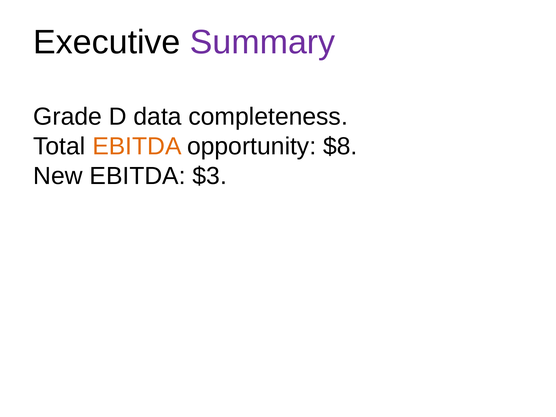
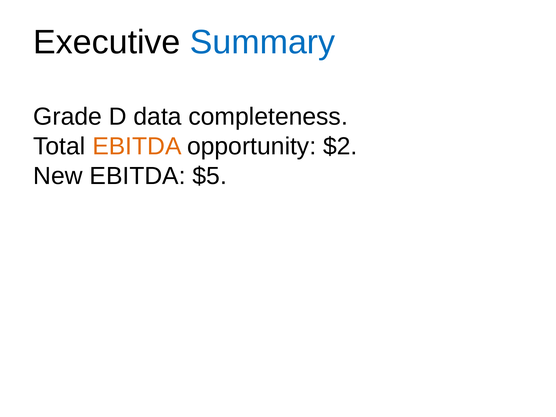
Summary colour: purple -> blue (263, 42)
$8: $8 -> $2 (340, 146)
$3: $3 -> $5 (210, 176)
